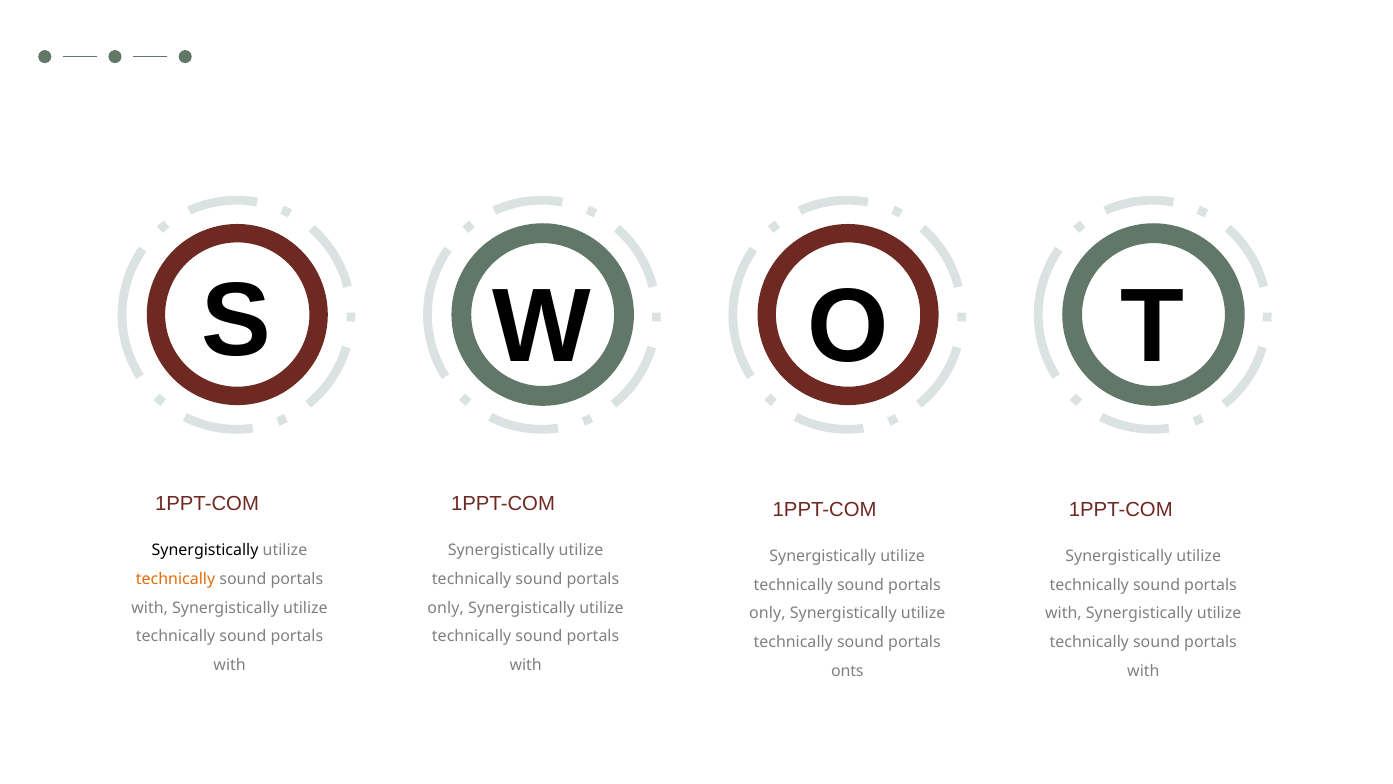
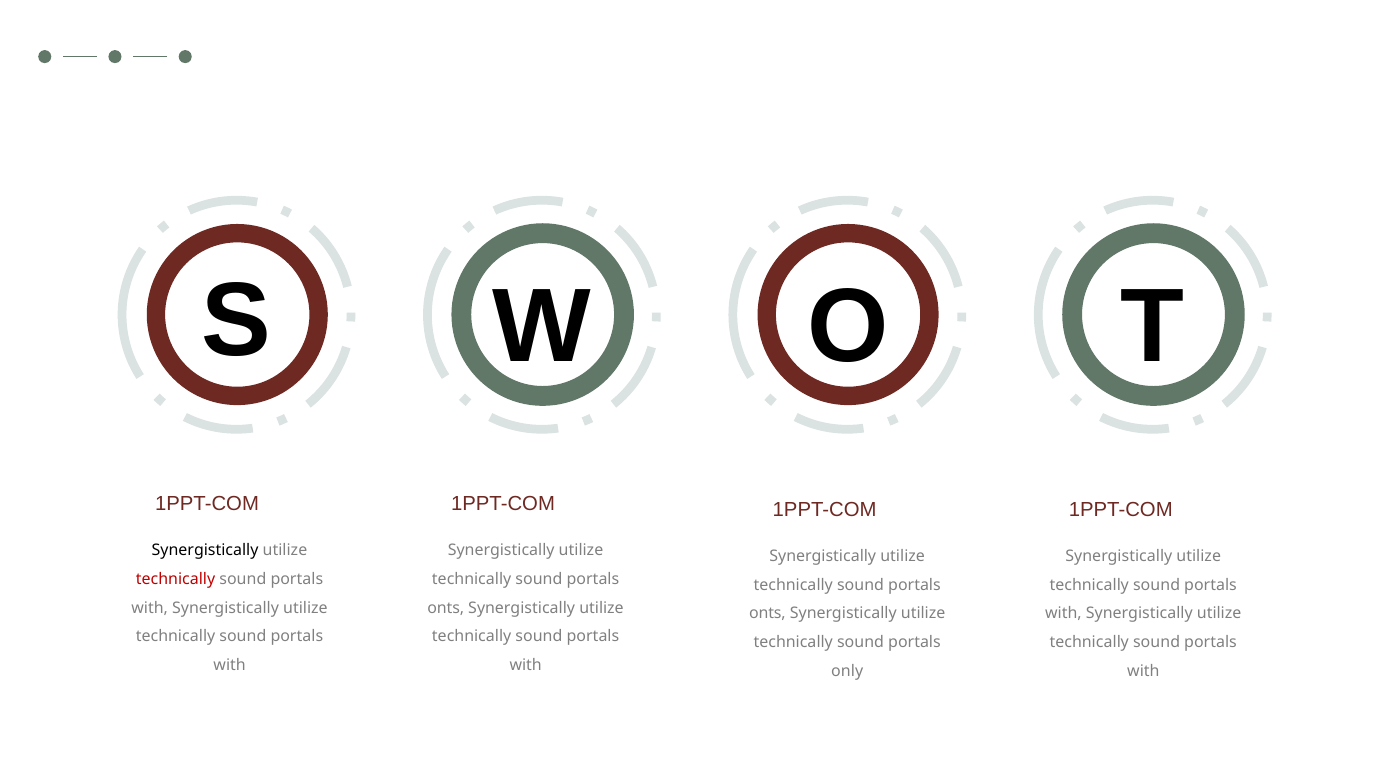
technically colour: orange -> red (176, 579)
only: only -> onts (446, 608)
only: only -> onts (767, 613)
onts: onts -> only (847, 671)
